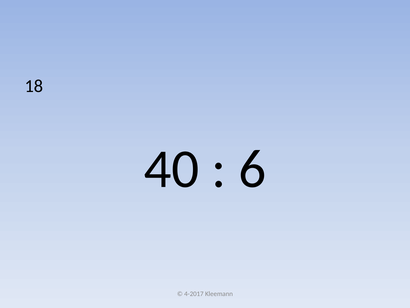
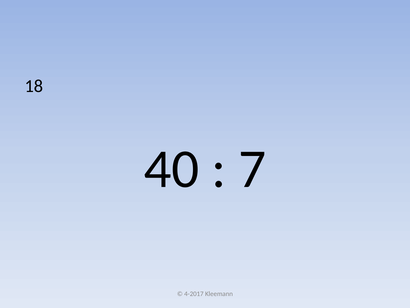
6: 6 -> 7 (252, 169)
